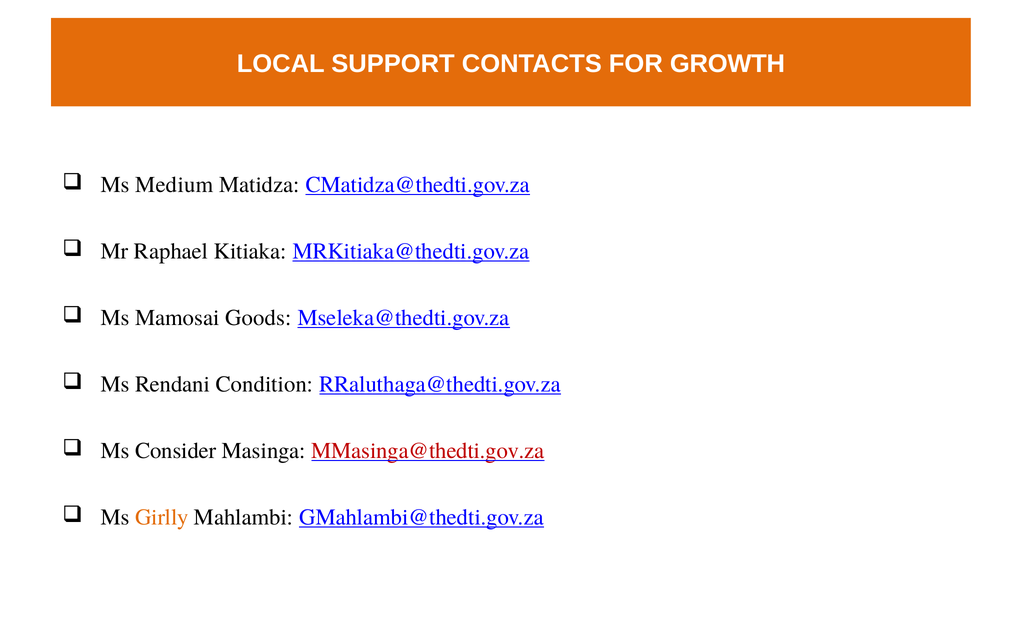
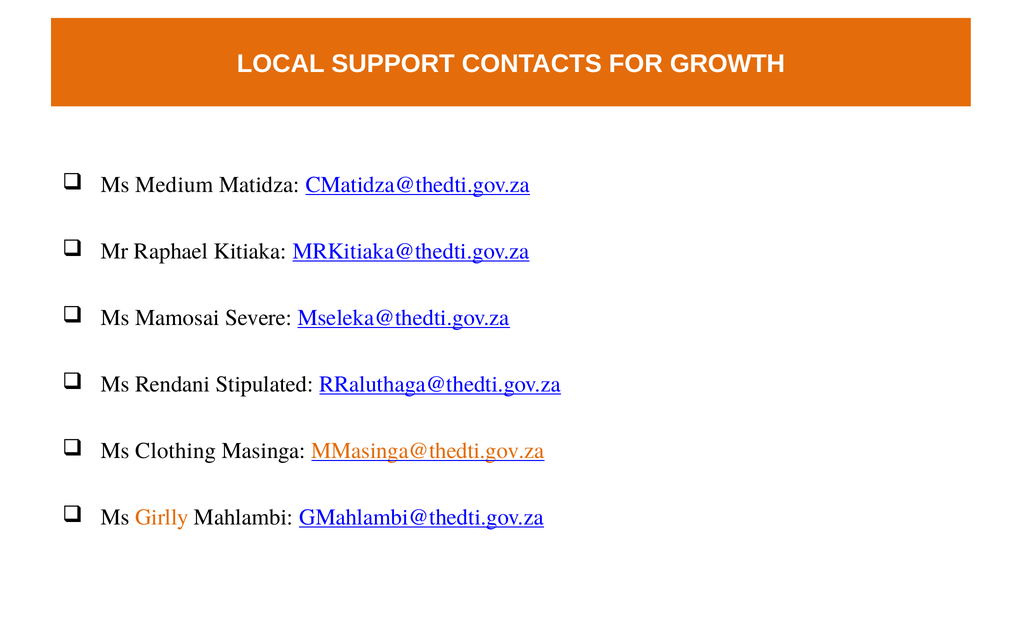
Goods: Goods -> Severe (259, 318)
Condition: Condition -> Stipulated (265, 384)
Consider: Consider -> Clothing (176, 451)
MMasinga@thedti.gov.za colour: red -> orange (428, 451)
